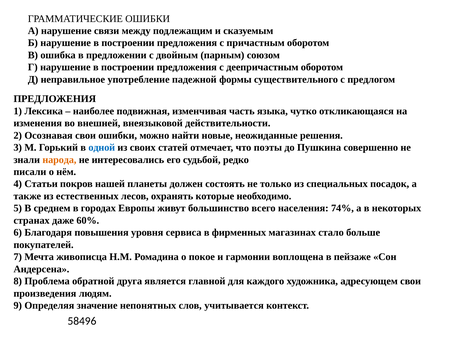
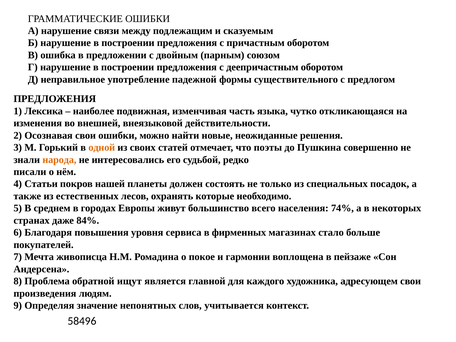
одной colour: blue -> orange (102, 148)
60%: 60% -> 84% (88, 220)
друга: друга -> ищут (129, 281)
